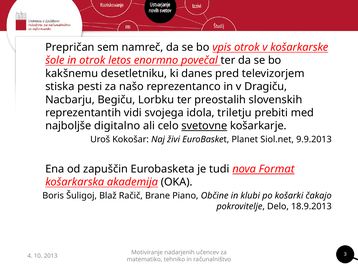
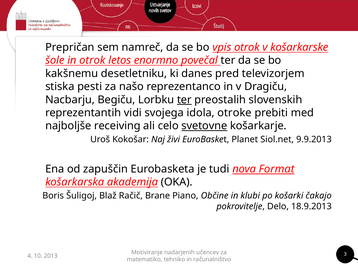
ter underline: none -> present (184, 100)
triletju: triletju -> otroke (235, 113)
digitalno: digitalno -> receiving (117, 126)
